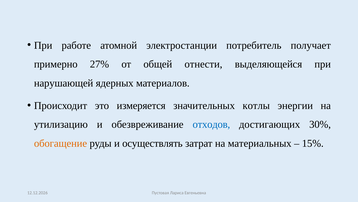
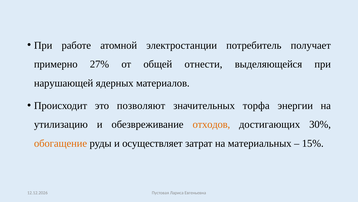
измеряется: измеряется -> позволяют (141, 105)
котлы: котлы -> торфа (256, 105)
отходов colour: blue -> orange (211, 124)
осуществлять: осуществлять -> осуществляет (152, 143)
